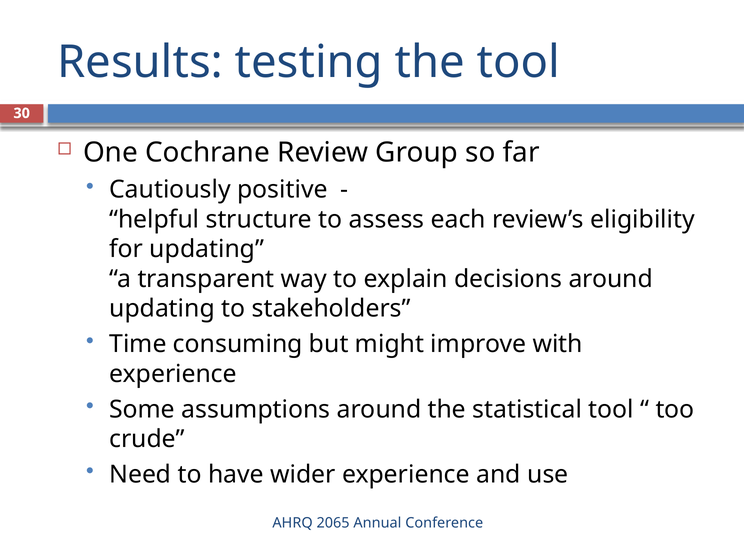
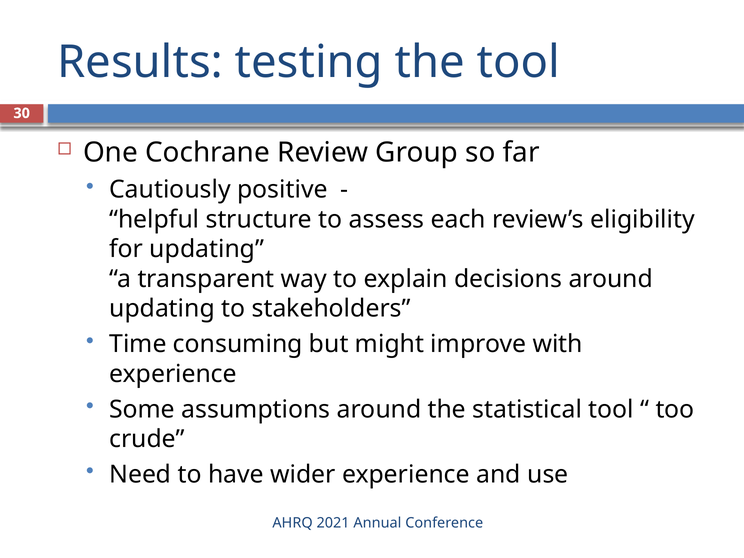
2065: 2065 -> 2021 (333, 523)
